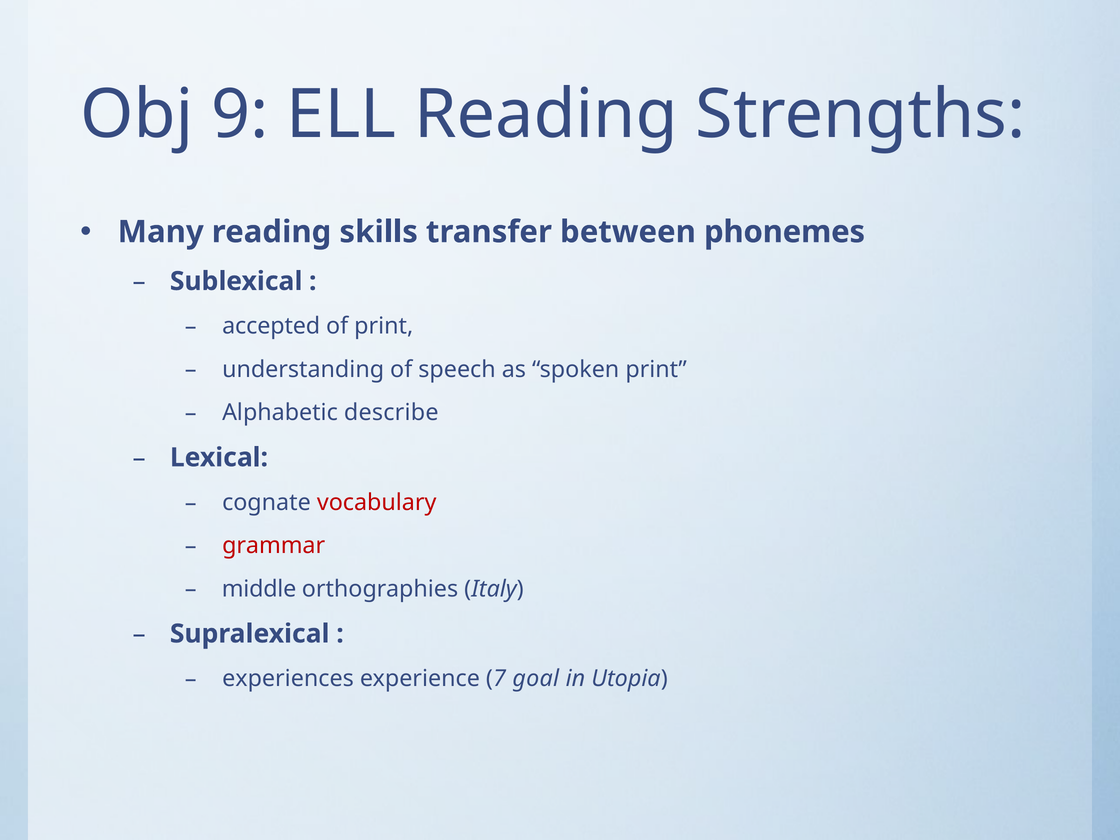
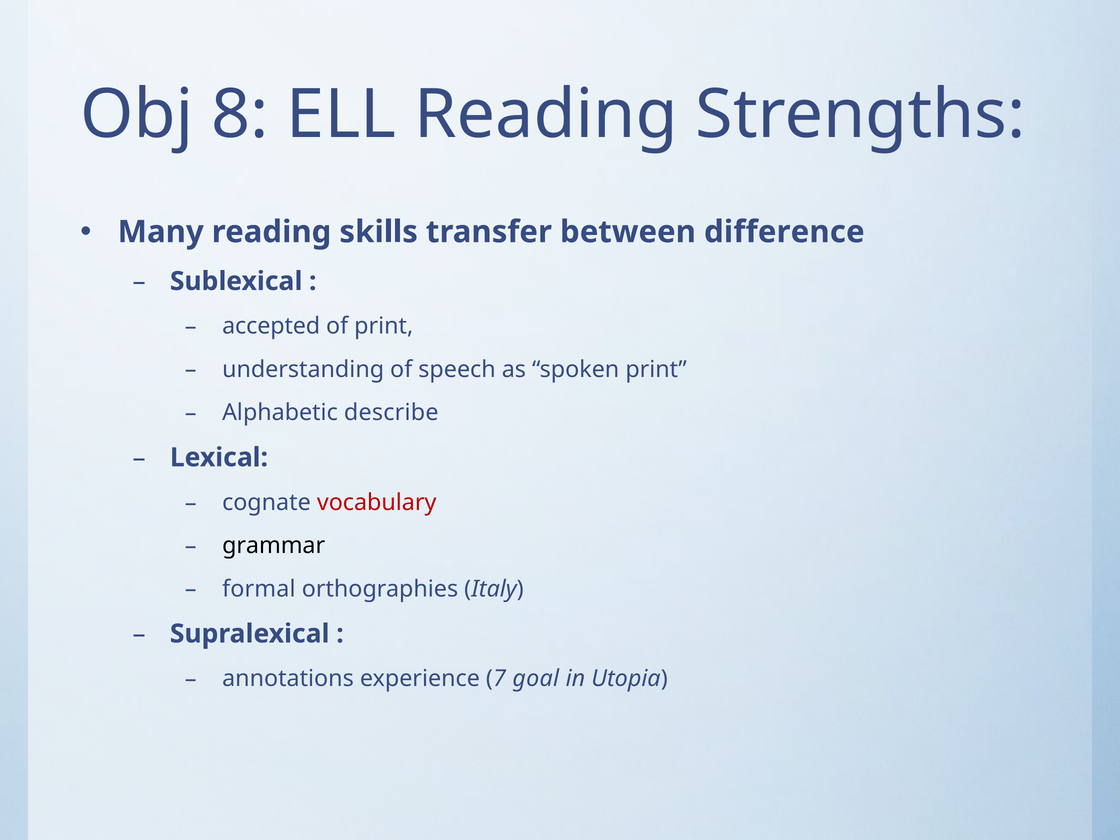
9: 9 -> 8 (240, 115)
phonemes: phonemes -> difference (784, 232)
grammar colour: red -> black (274, 546)
middle: middle -> formal (259, 589)
experiences: experiences -> annotations (288, 679)
